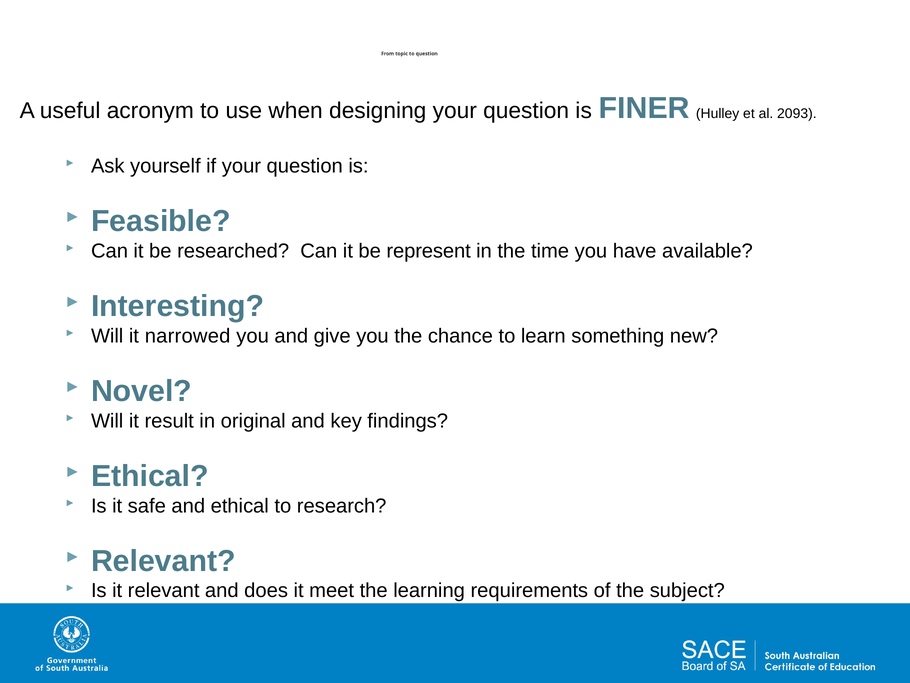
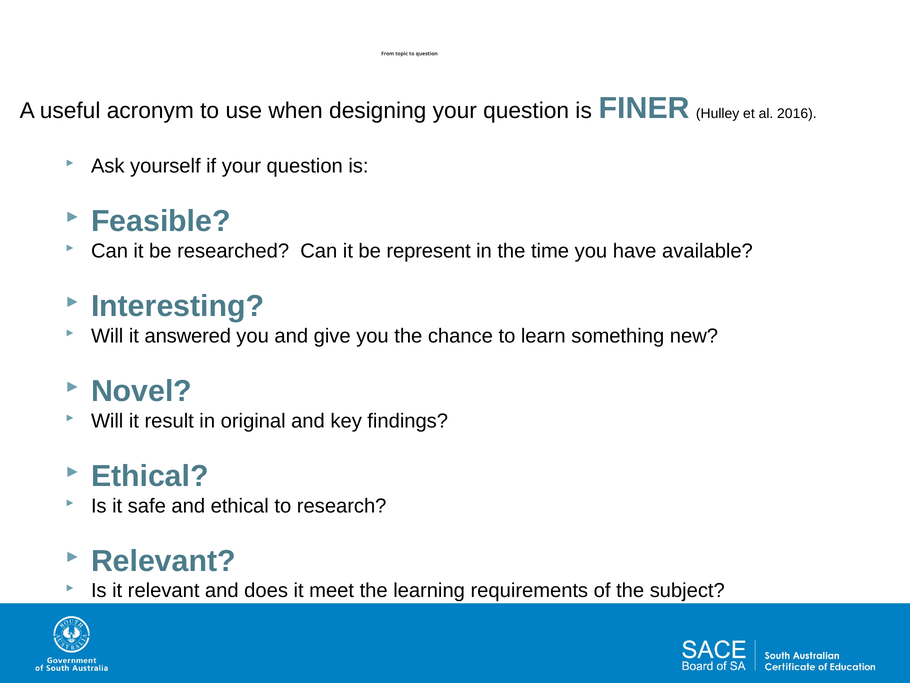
2093: 2093 -> 2016 (797, 113)
narrowed: narrowed -> answered (188, 336)
